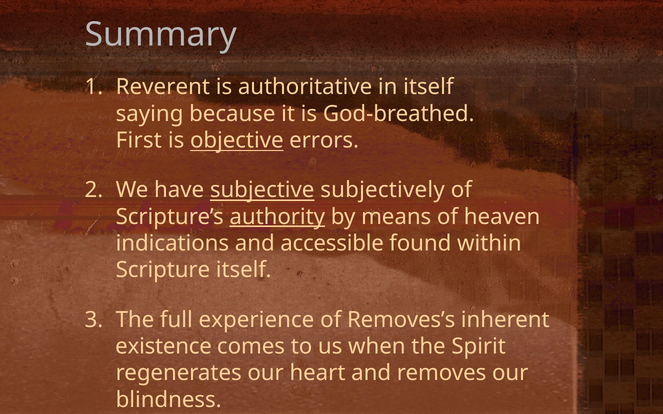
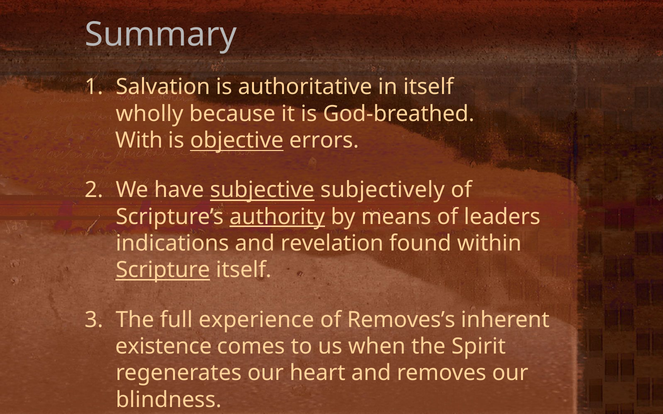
Reverent: Reverent -> Salvation (163, 87)
saying: saying -> wholly (150, 114)
First: First -> With (139, 141)
heaven: heaven -> leaders (502, 217)
accessible: accessible -> revelation (332, 244)
Scripture underline: none -> present (163, 270)
